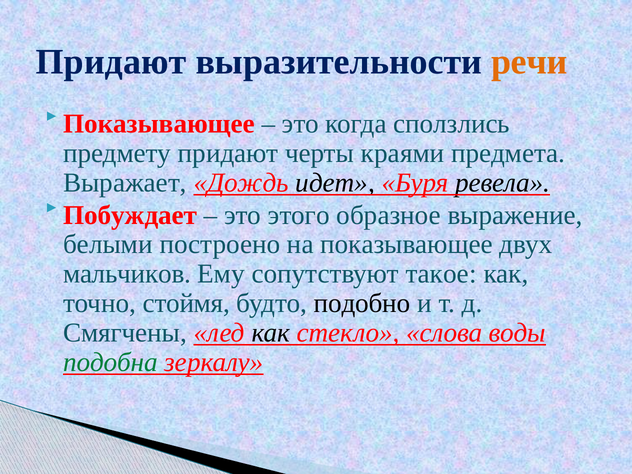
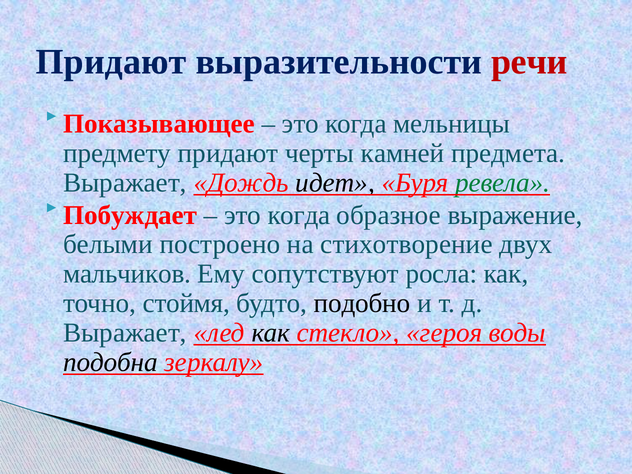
речи colour: orange -> red (529, 62)
сползлись: сползлись -> мельницы (452, 124)
краями: краями -> камней (403, 153)
ревела colour: black -> green (503, 183)
этого: этого -> когда (299, 215)
на показывающее: показывающее -> стихотворение (406, 245)
такое: такое -> росла (441, 274)
Смягчены: Смягчены -> Выражает (125, 333)
слова: слова -> героя (444, 333)
подобна colour: green -> black (110, 362)
